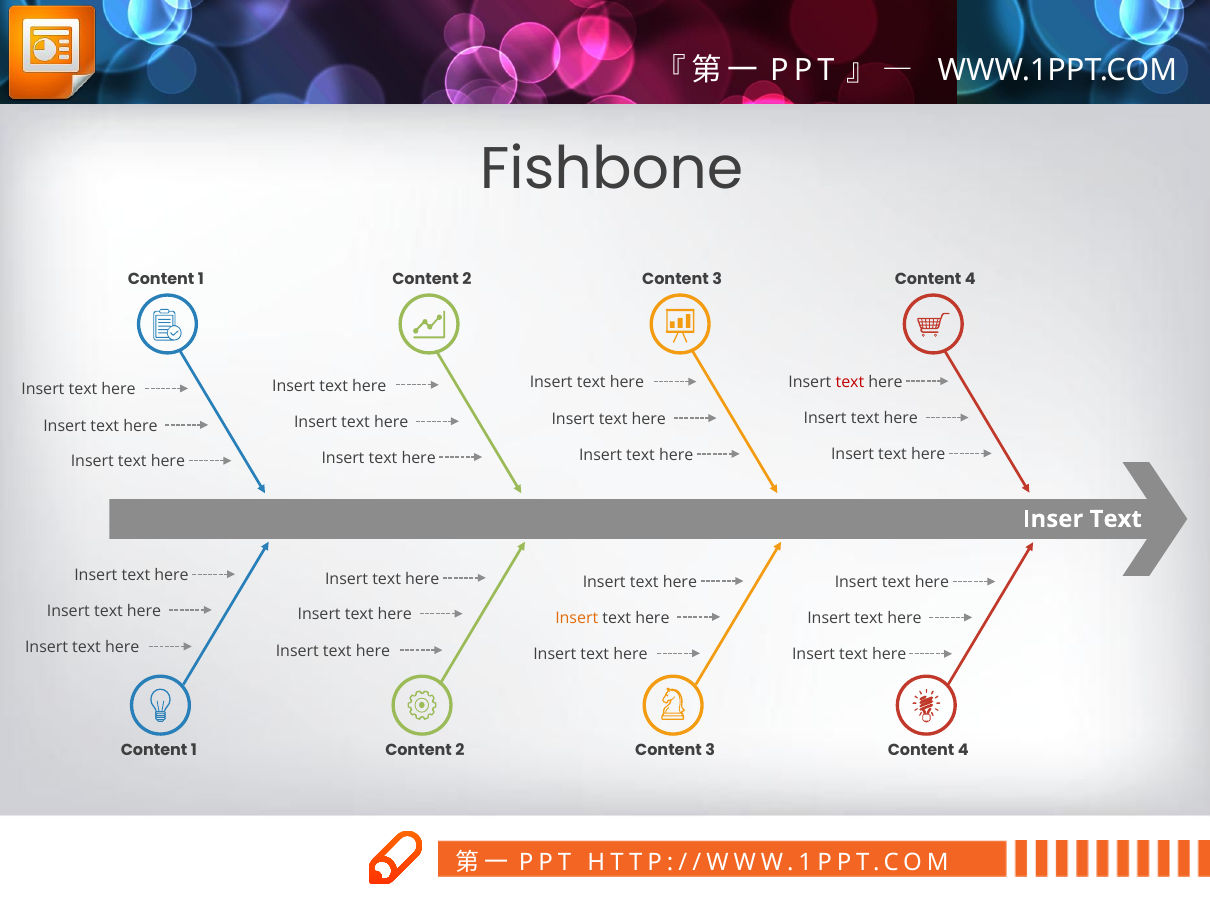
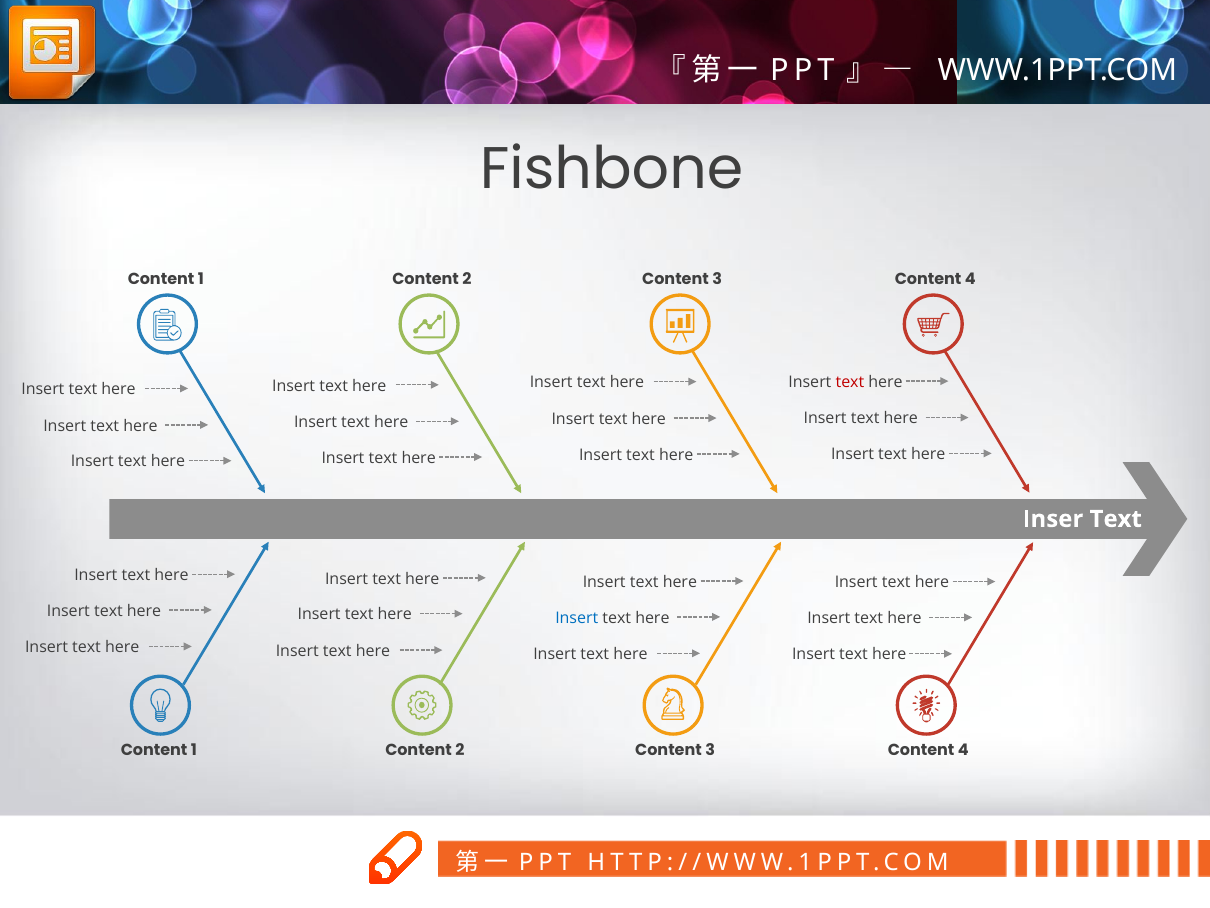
Insert colour: orange -> blue (577, 617)
